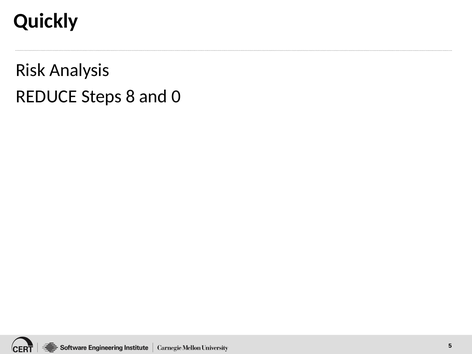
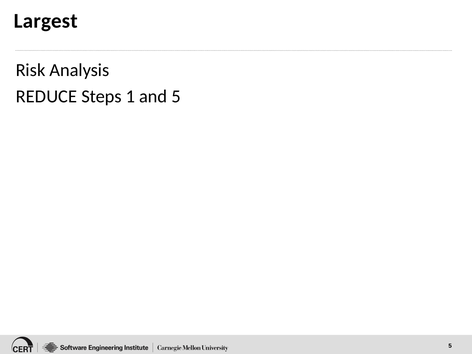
Quickly: Quickly -> Largest (46, 21)
8: 8 -> 1 (130, 96)
and 0: 0 -> 5 (176, 96)
